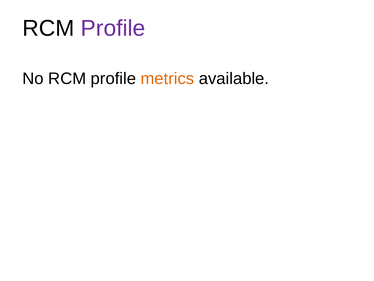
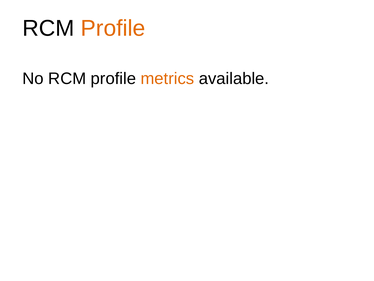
Profile colour: purple -> orange (113, 28)
